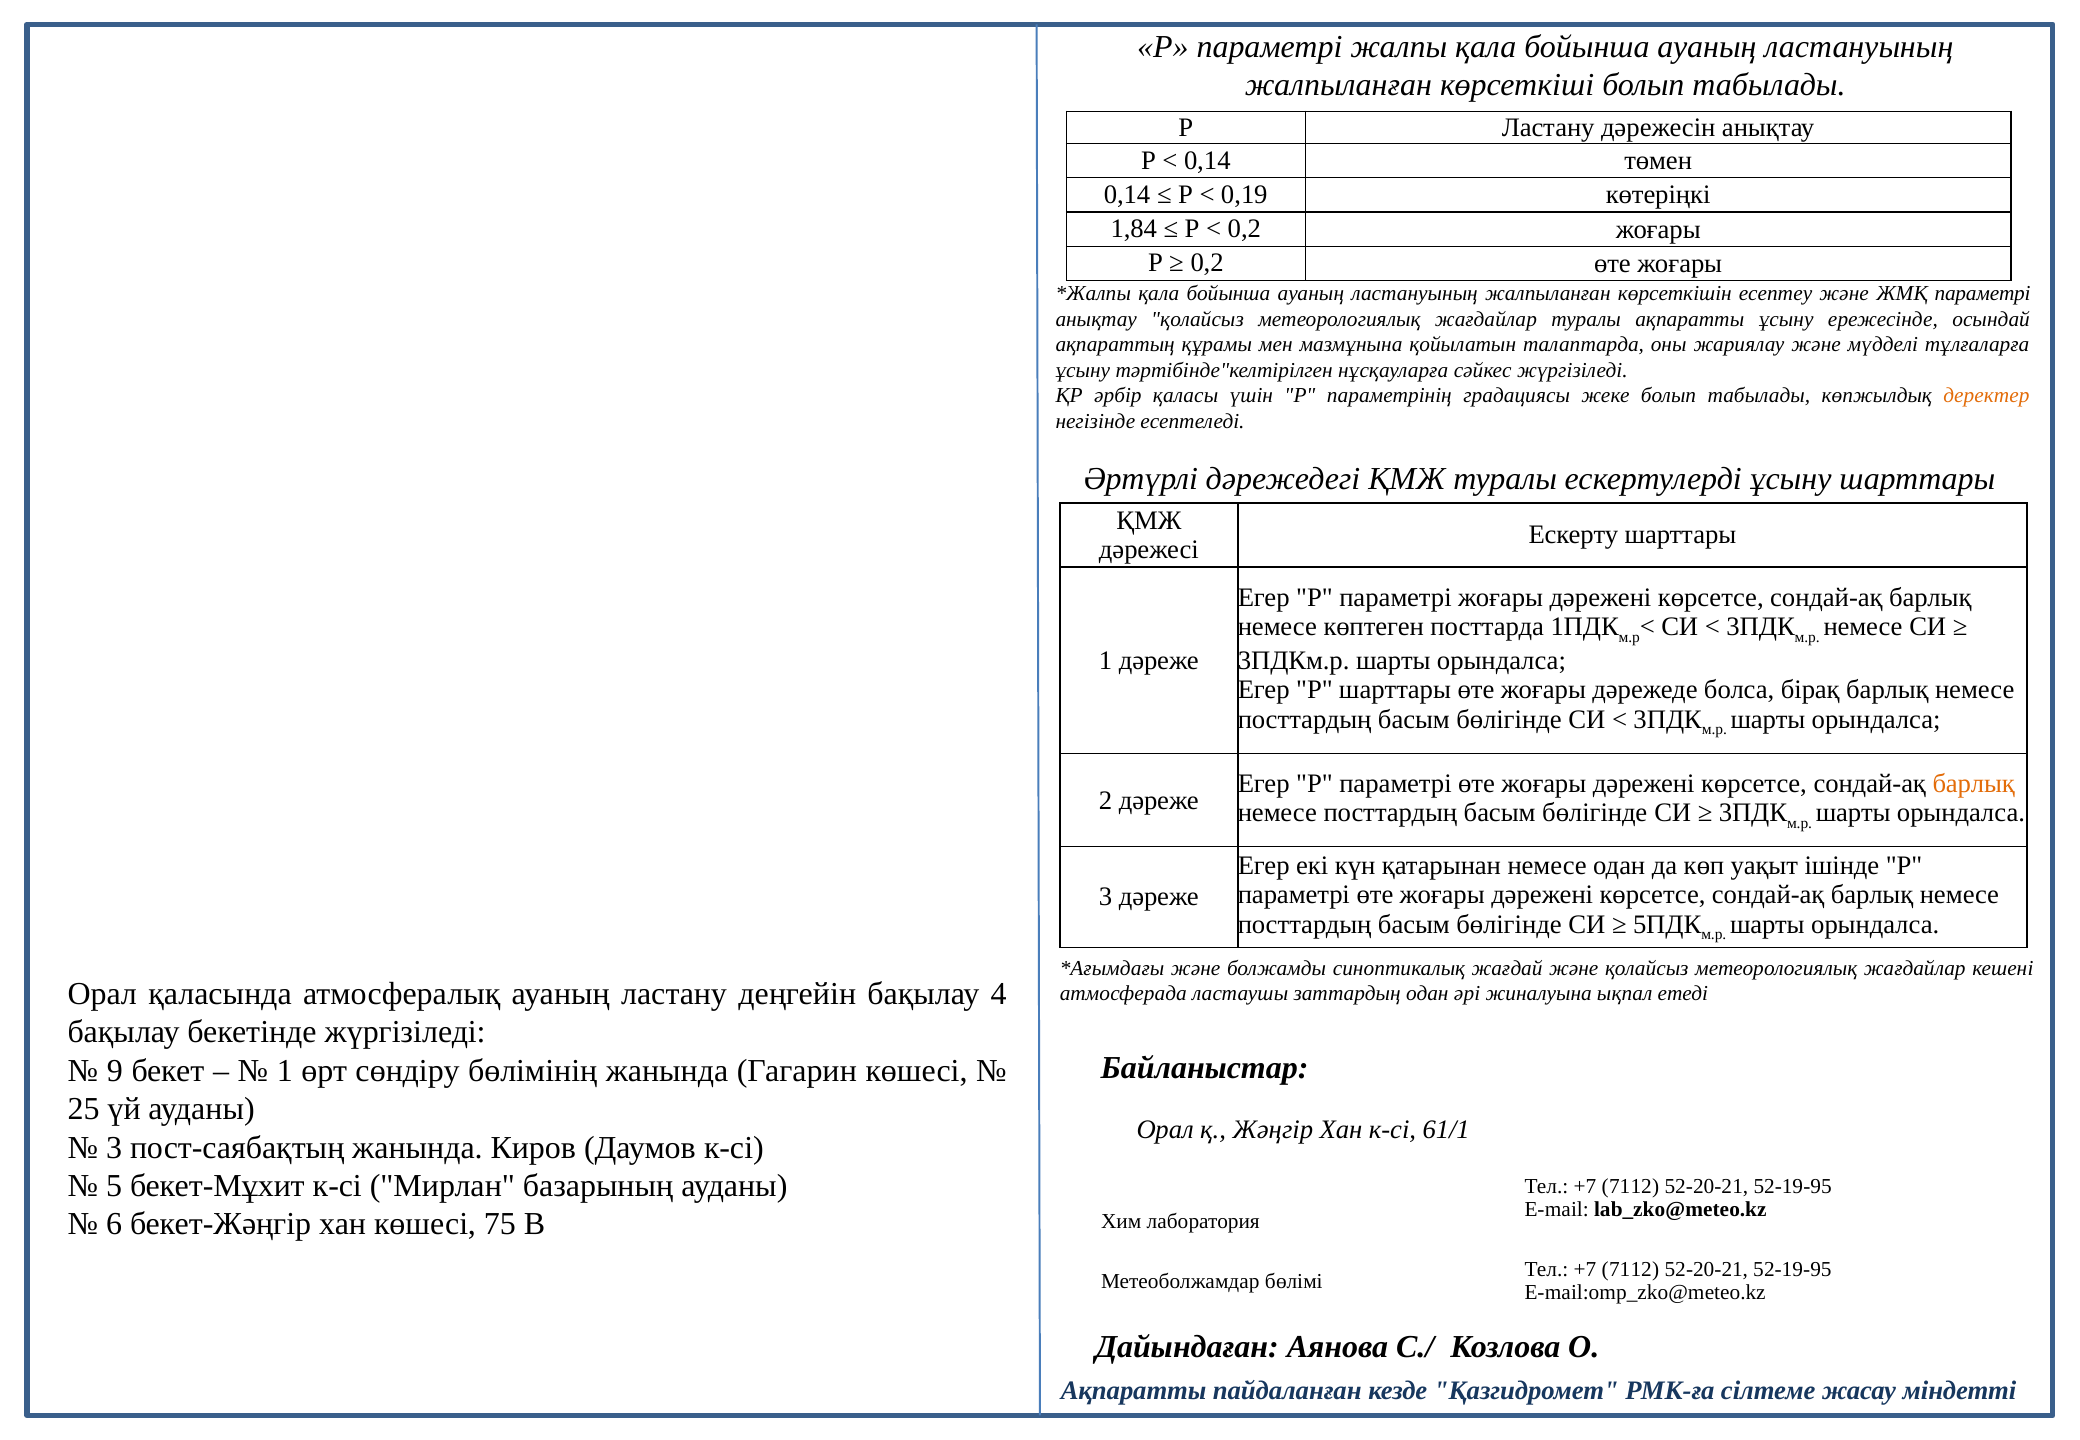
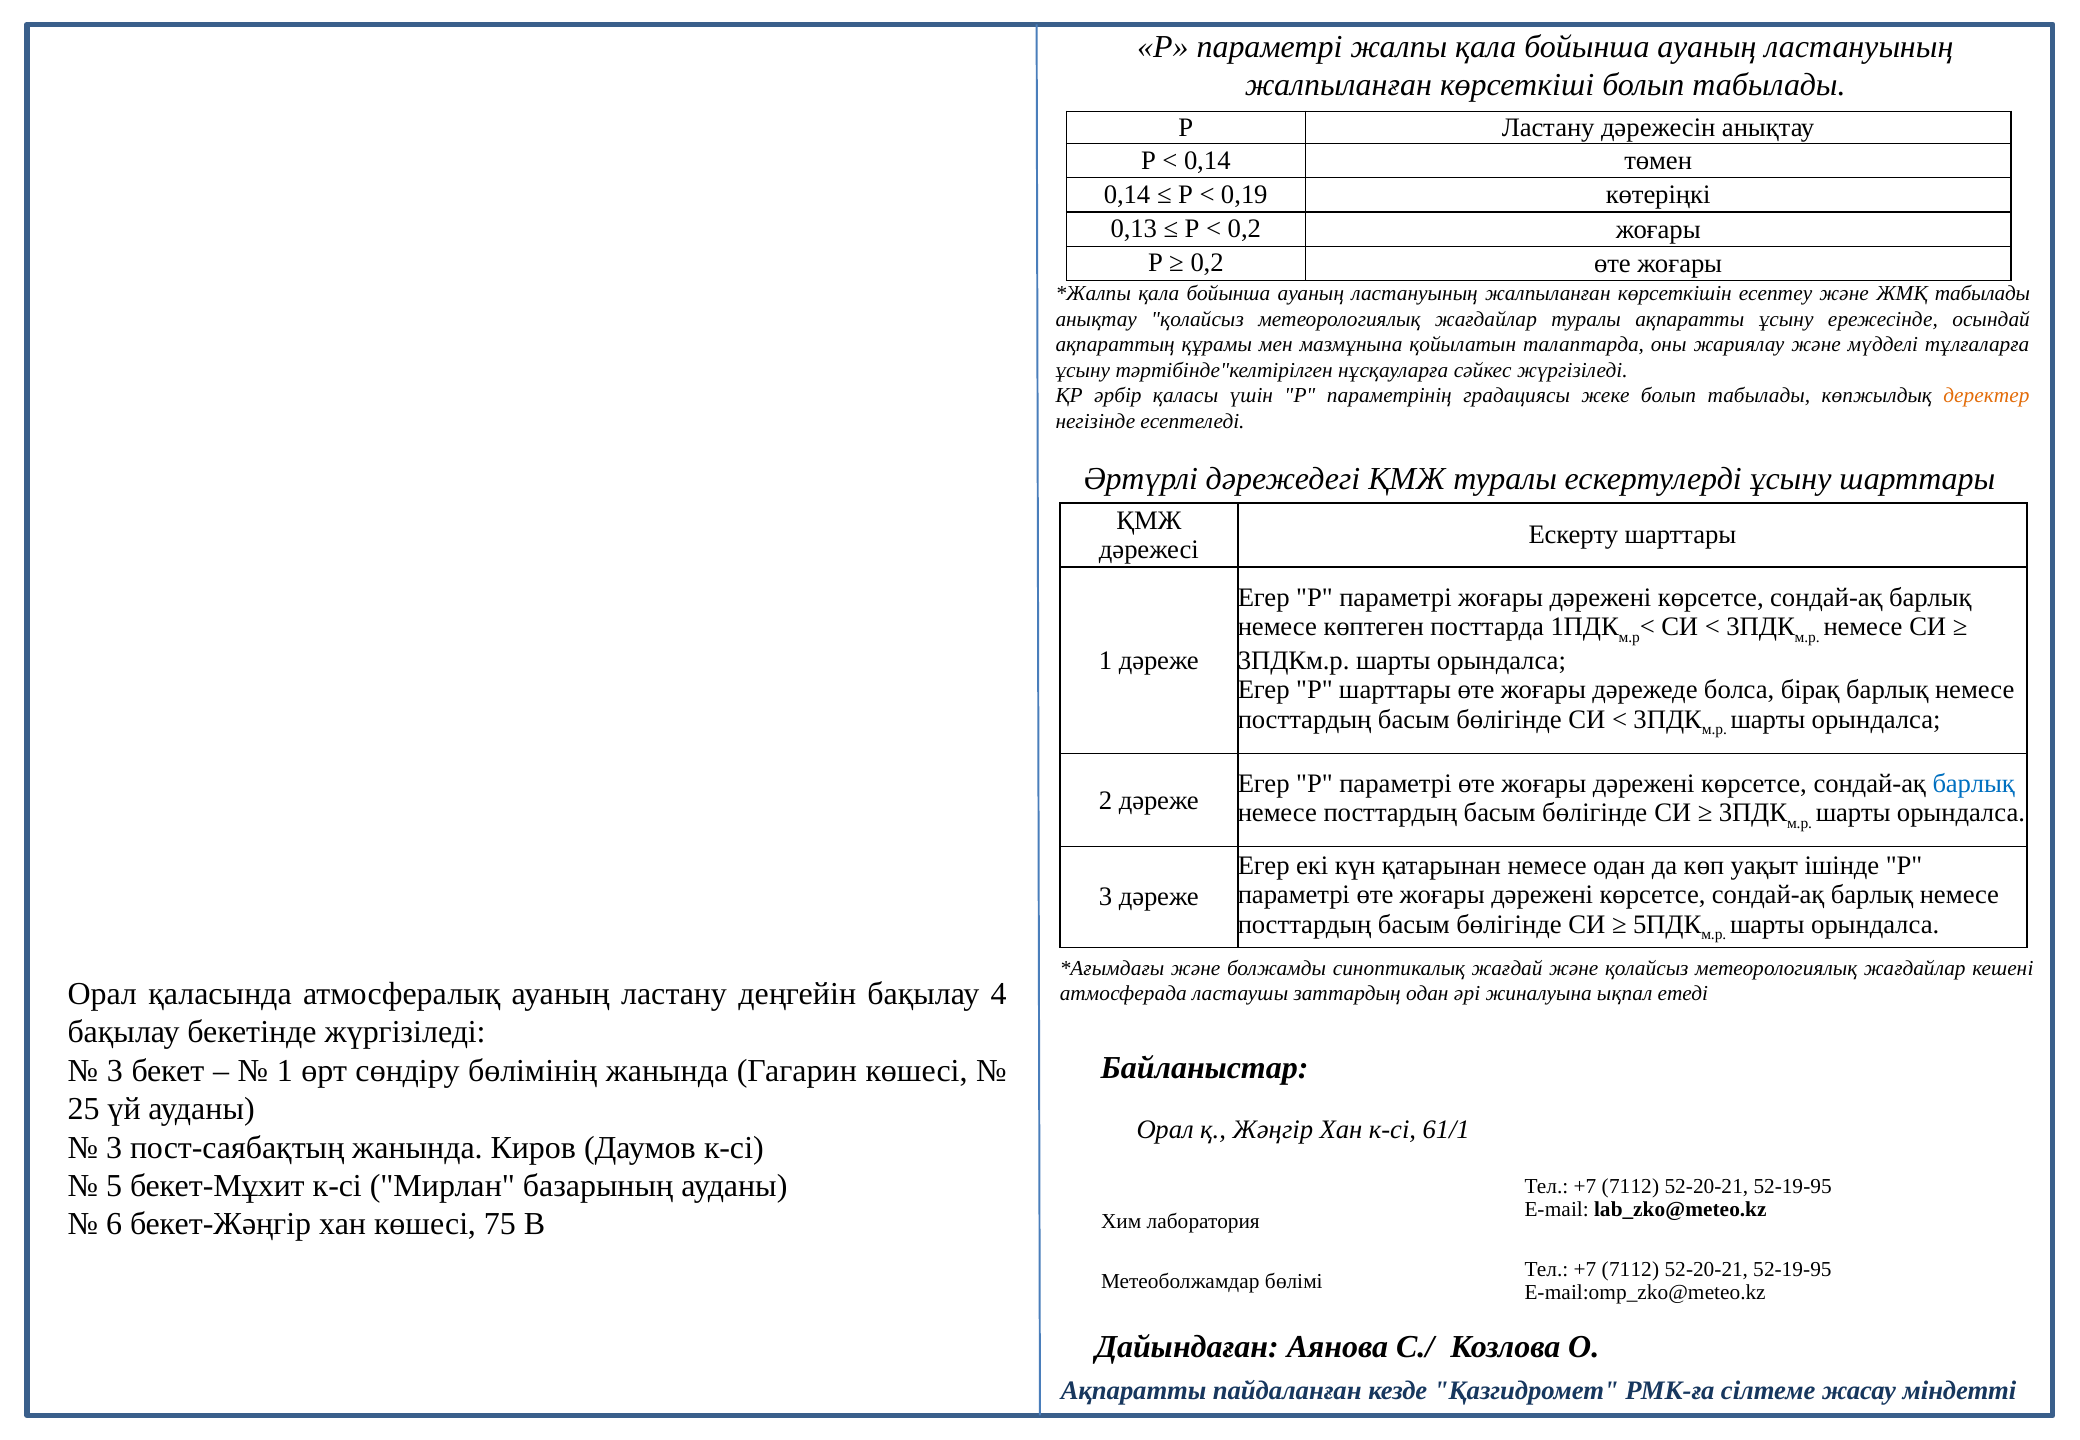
1,84: 1,84 -> 0,13 (1134, 229)
ЖМҚ параметрі: параметрі -> табылады (1983, 294)
барлық colour: orange -> blue (1974, 783)
9: 9 -> 3 (115, 1071)
